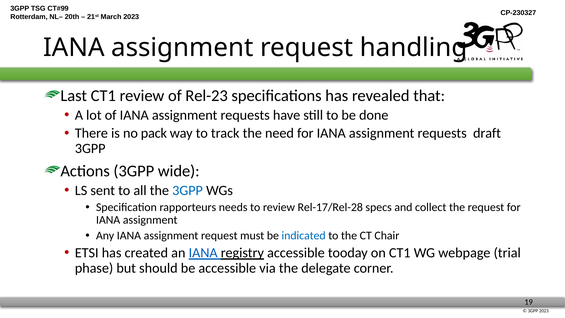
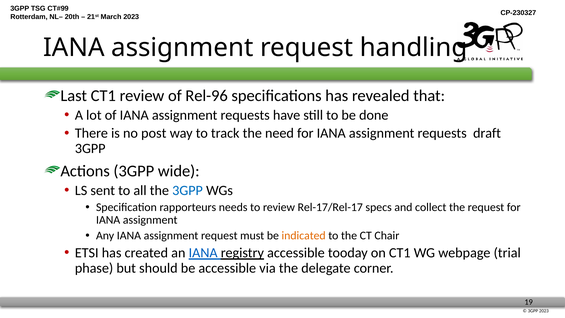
Rel-23: Rel-23 -> Rel-96 (207, 96)
pack: pack -> post (154, 133)
Rel-17/Rel-28: Rel-17/Rel-28 -> Rel-17/Rel-17 (330, 207)
indicated colour: blue -> orange (304, 236)
